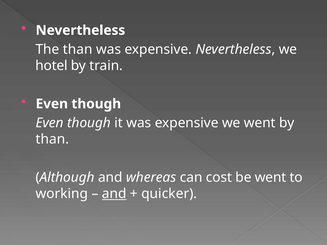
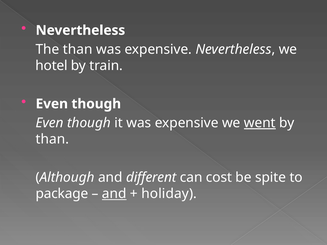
went underline: none -> present (260, 123)
whereas: whereas -> different (151, 178)
be went: went -> spite (271, 178)
working: working -> package (62, 194)
quicker: quicker -> holiday (169, 194)
